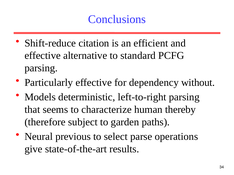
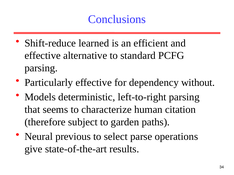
citation: citation -> learned (94, 43)
thereby: thereby -> citation (180, 110)
